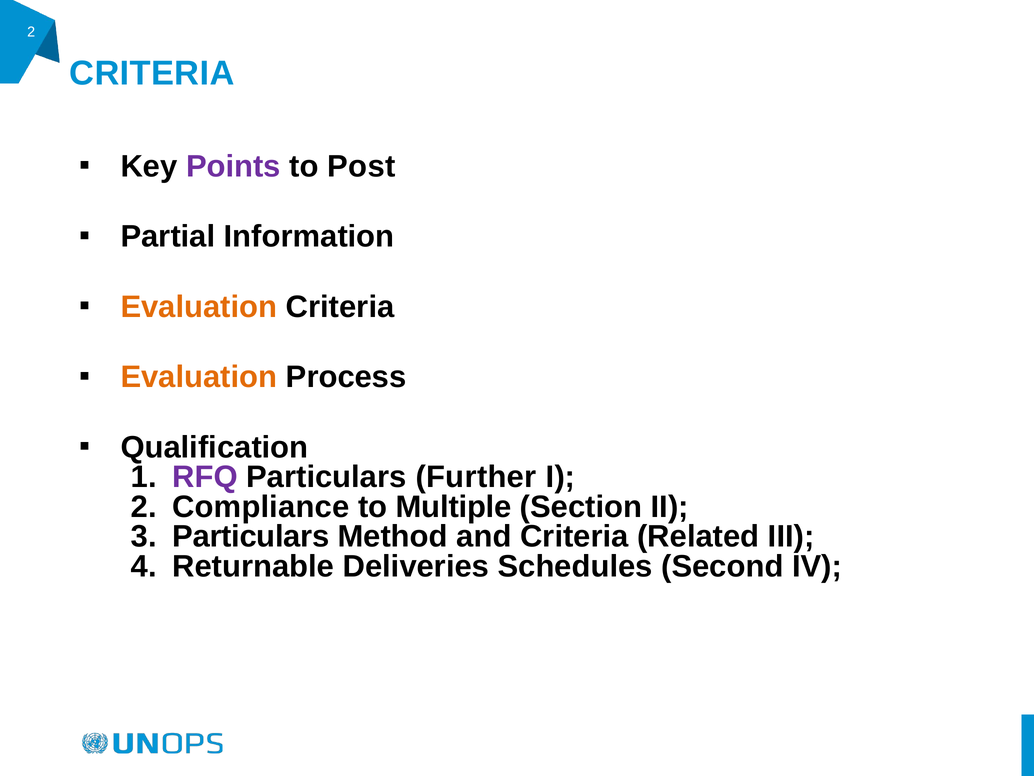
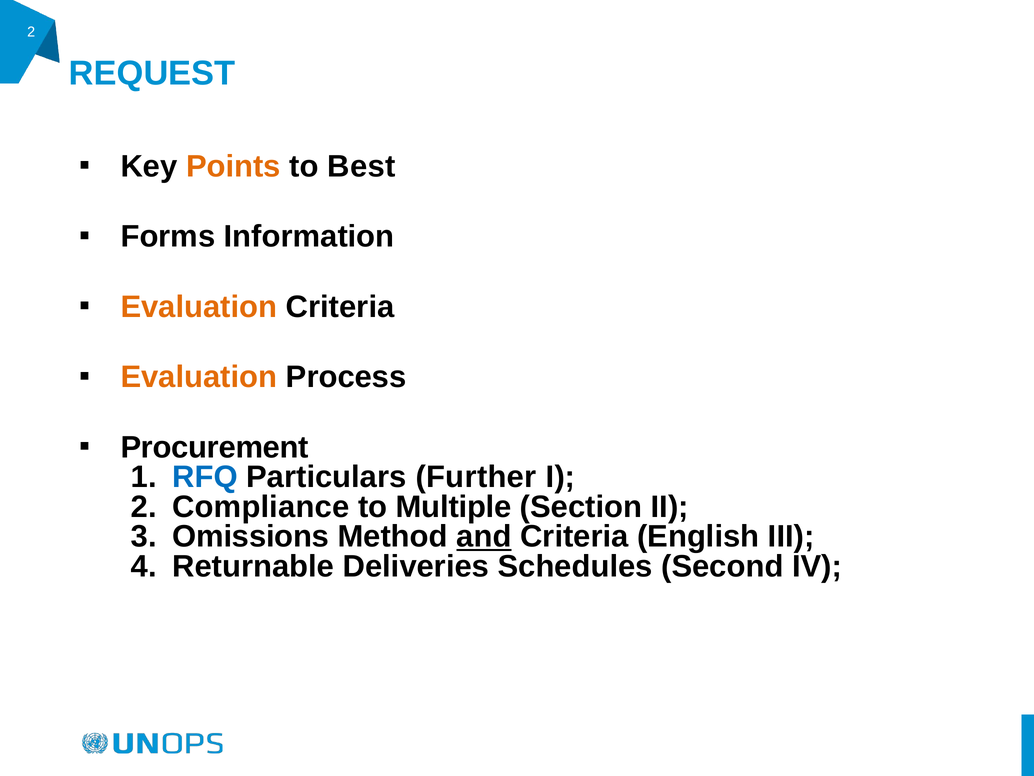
CRITERIA: CRITERIA -> REQUEST (152, 73)
Points colour: purple -> orange (233, 166)
Post: Post -> Best (361, 166)
Partial: Partial -> Forms (168, 237)
Qualification: Qualification -> Procurement (215, 447)
RFQ colour: purple -> blue (205, 477)
Particulars: Particulars -> Omissions (251, 536)
and underline: none -> present (484, 536)
Related: Related -> English (698, 536)
